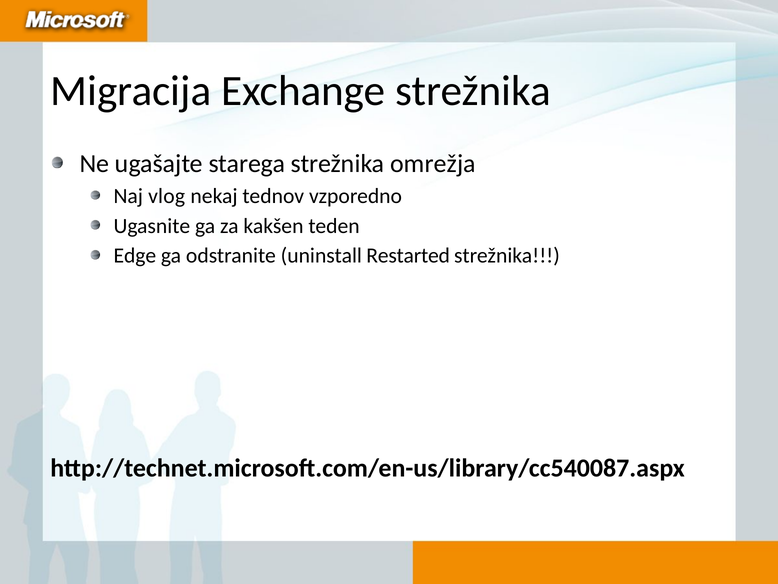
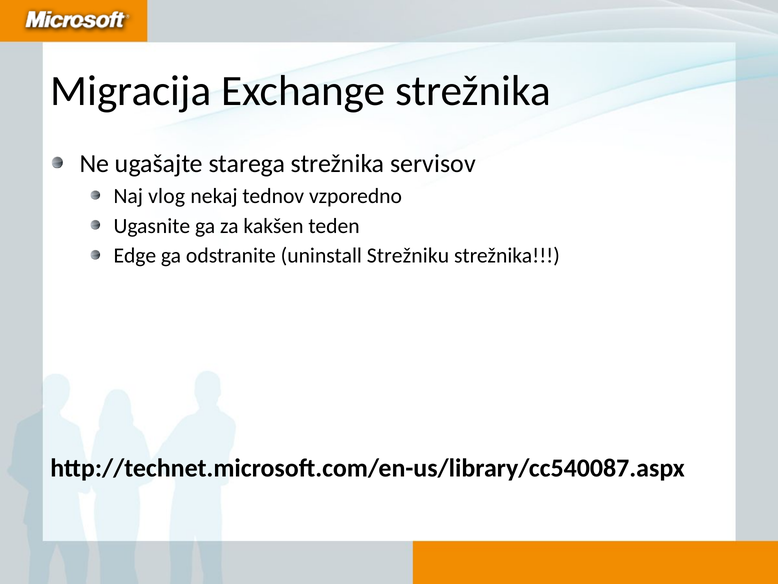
omrežja: omrežja -> servisov (433, 164)
Restarted: Restarted -> Strežniku (408, 256)
